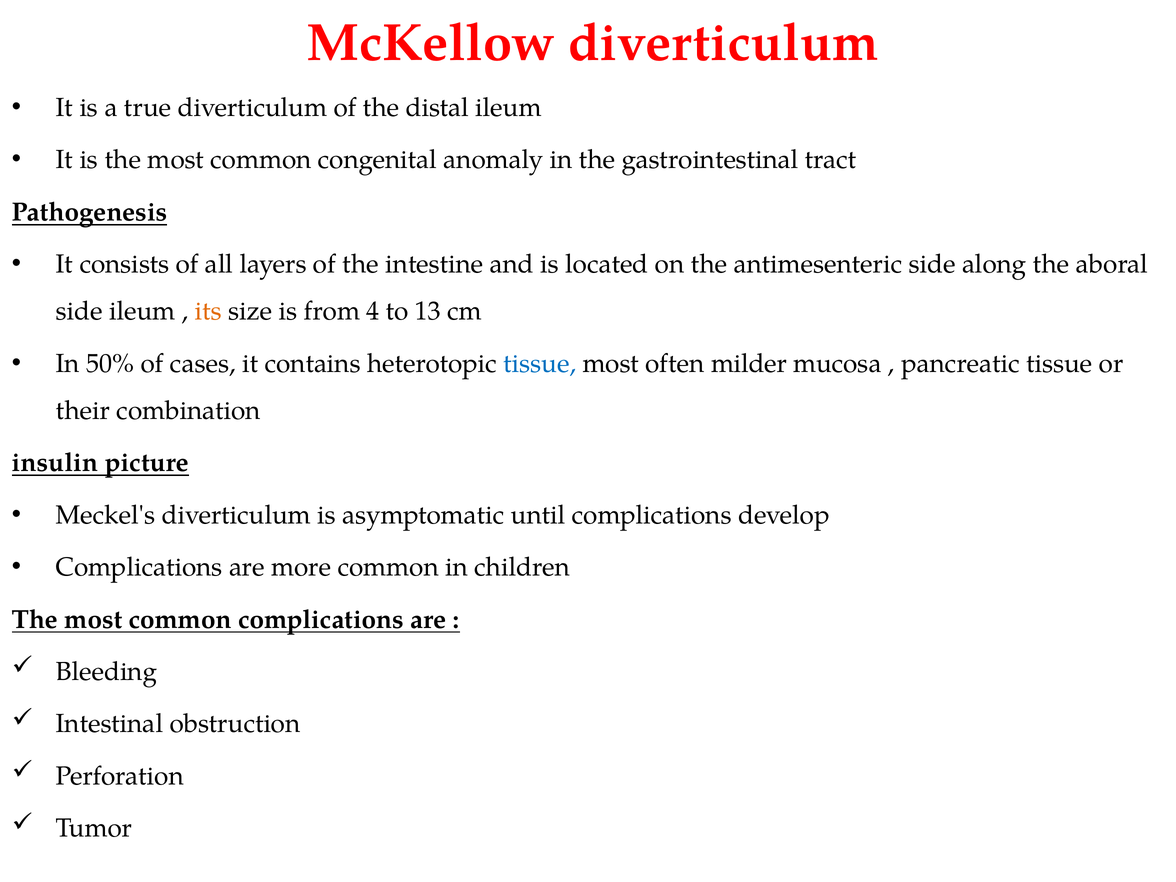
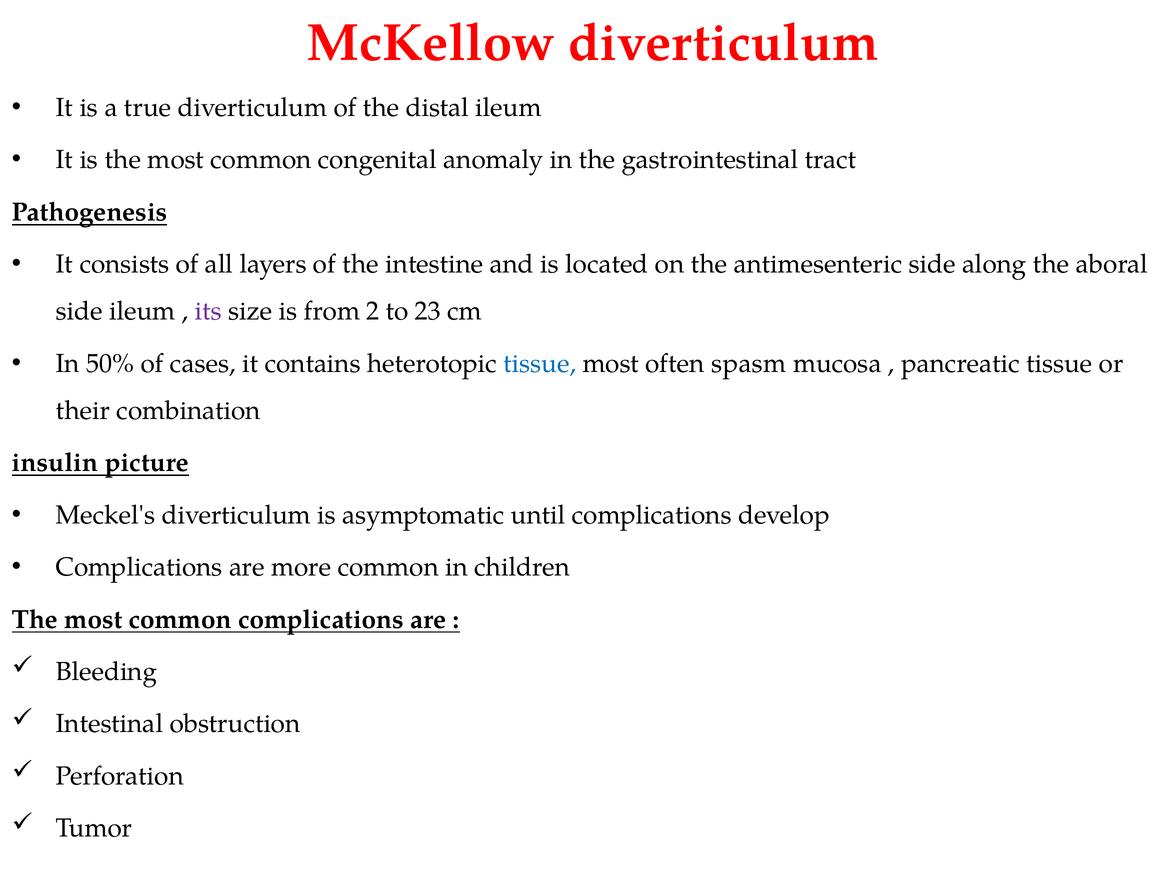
its colour: orange -> purple (208, 311)
4: 4 -> 2 (373, 311)
13: 13 -> 23 (428, 311)
milder: milder -> spasm (749, 364)
